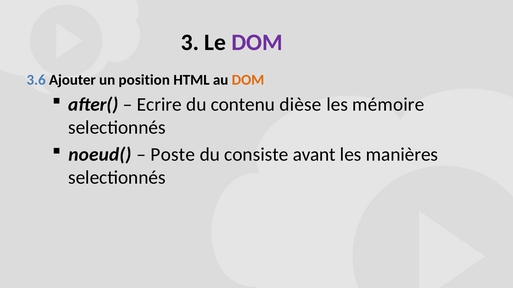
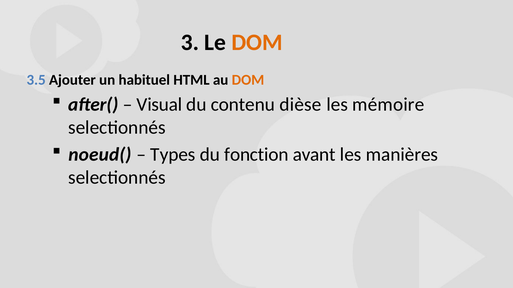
DOM colour: purple -> orange (257, 43)
3.6: 3.6 -> 3.5 (36, 80)
position: position -> habituel (144, 80)
Ecrire: Ecrire -> Visual (159, 105)
Poste: Poste -> Types (173, 155)
consiste: consiste -> fonction (256, 155)
